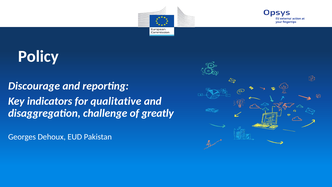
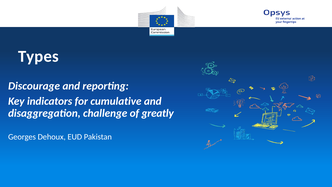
Policy: Policy -> Types (38, 56)
qualitative: qualitative -> cumulative (116, 101)
